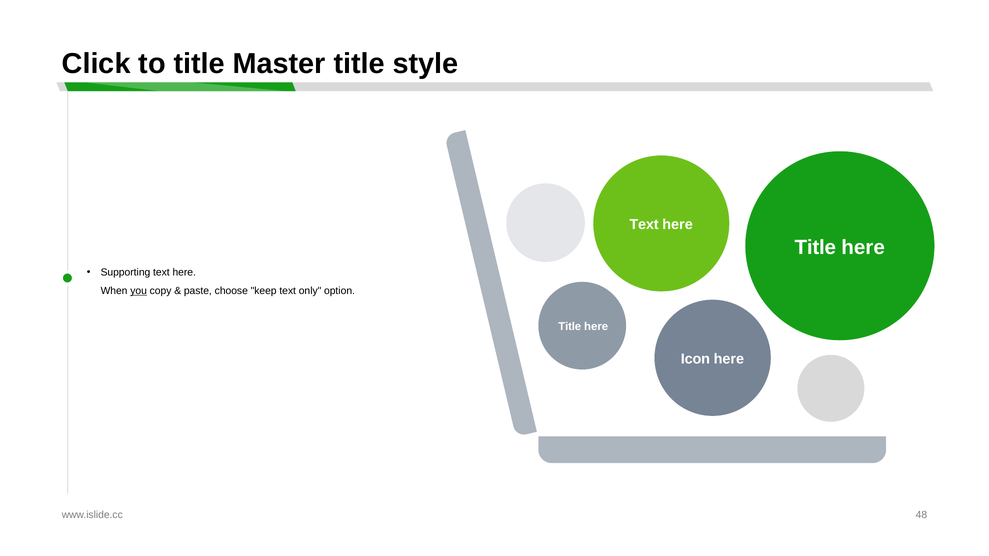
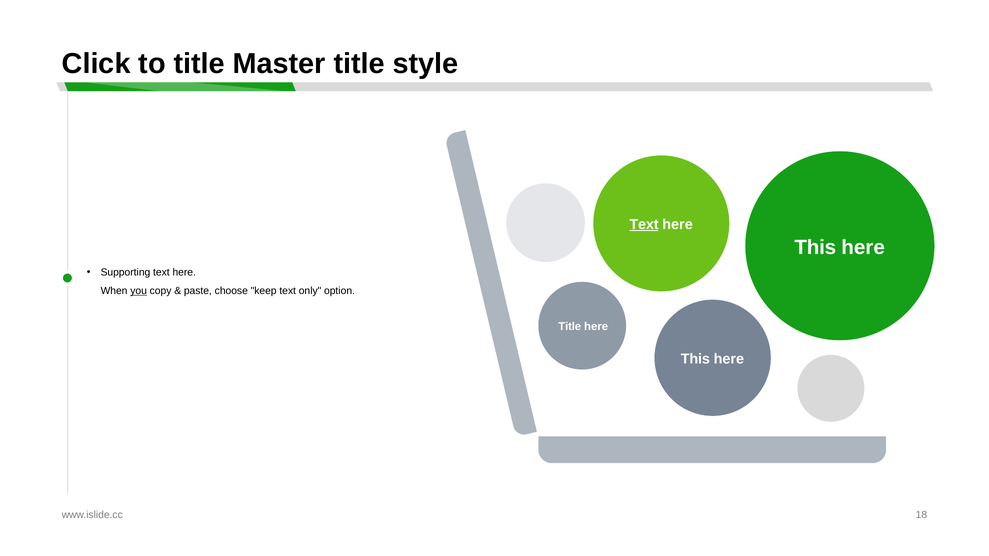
Text underline: none -> present (644, 225)
Title: Title -> This (815, 247)
Icon: Icon -> This (695, 359)
48: 48 -> 18 (921, 515)
